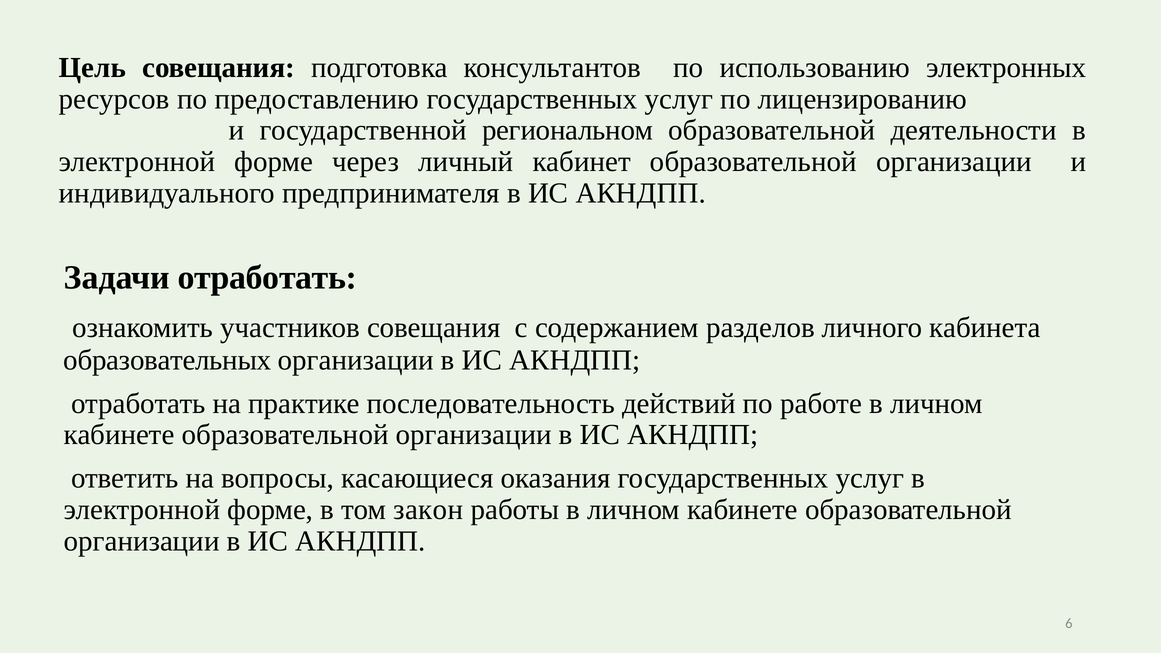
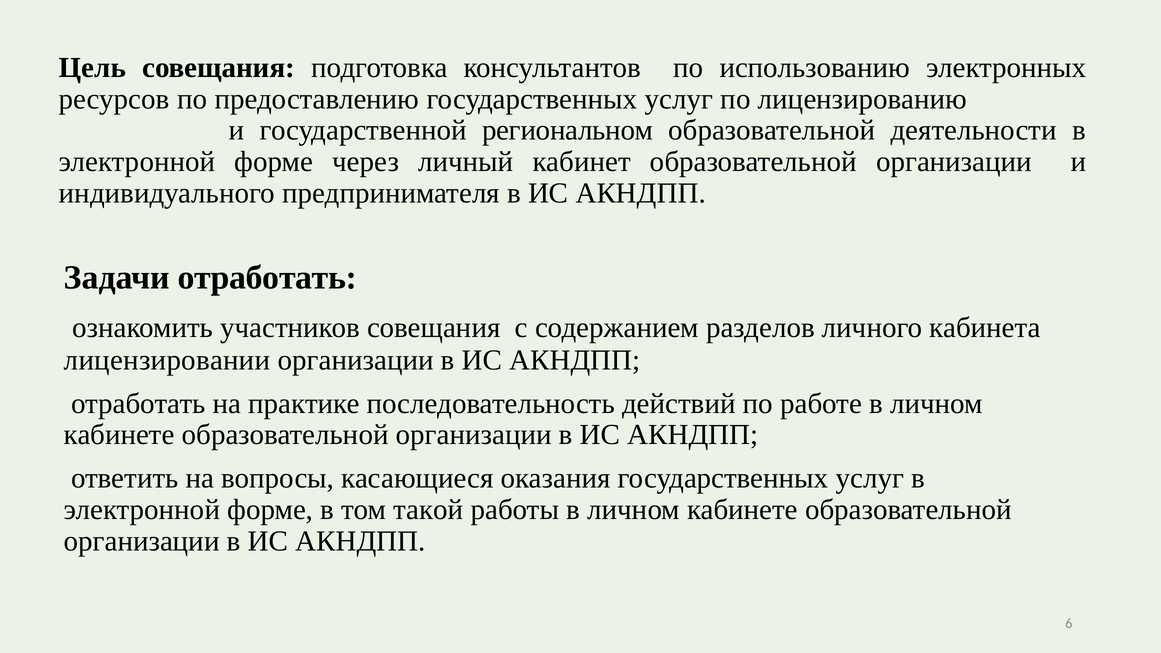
образовательных: образовательных -> лицензировании (167, 360)
закон: закон -> такой (428, 510)
